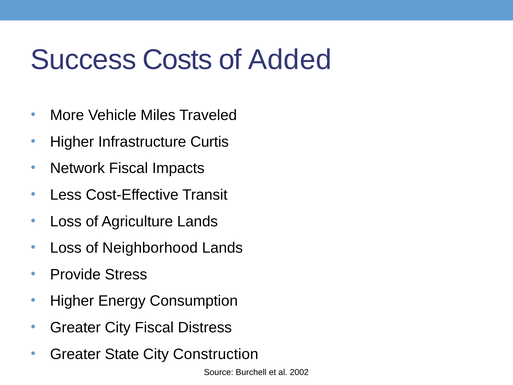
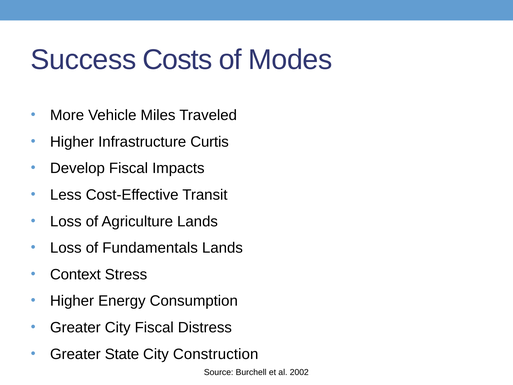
Added: Added -> Modes (290, 60)
Network: Network -> Develop (77, 168)
Neighborhood: Neighborhood -> Fundamentals (150, 248)
Provide: Provide -> Context (75, 274)
